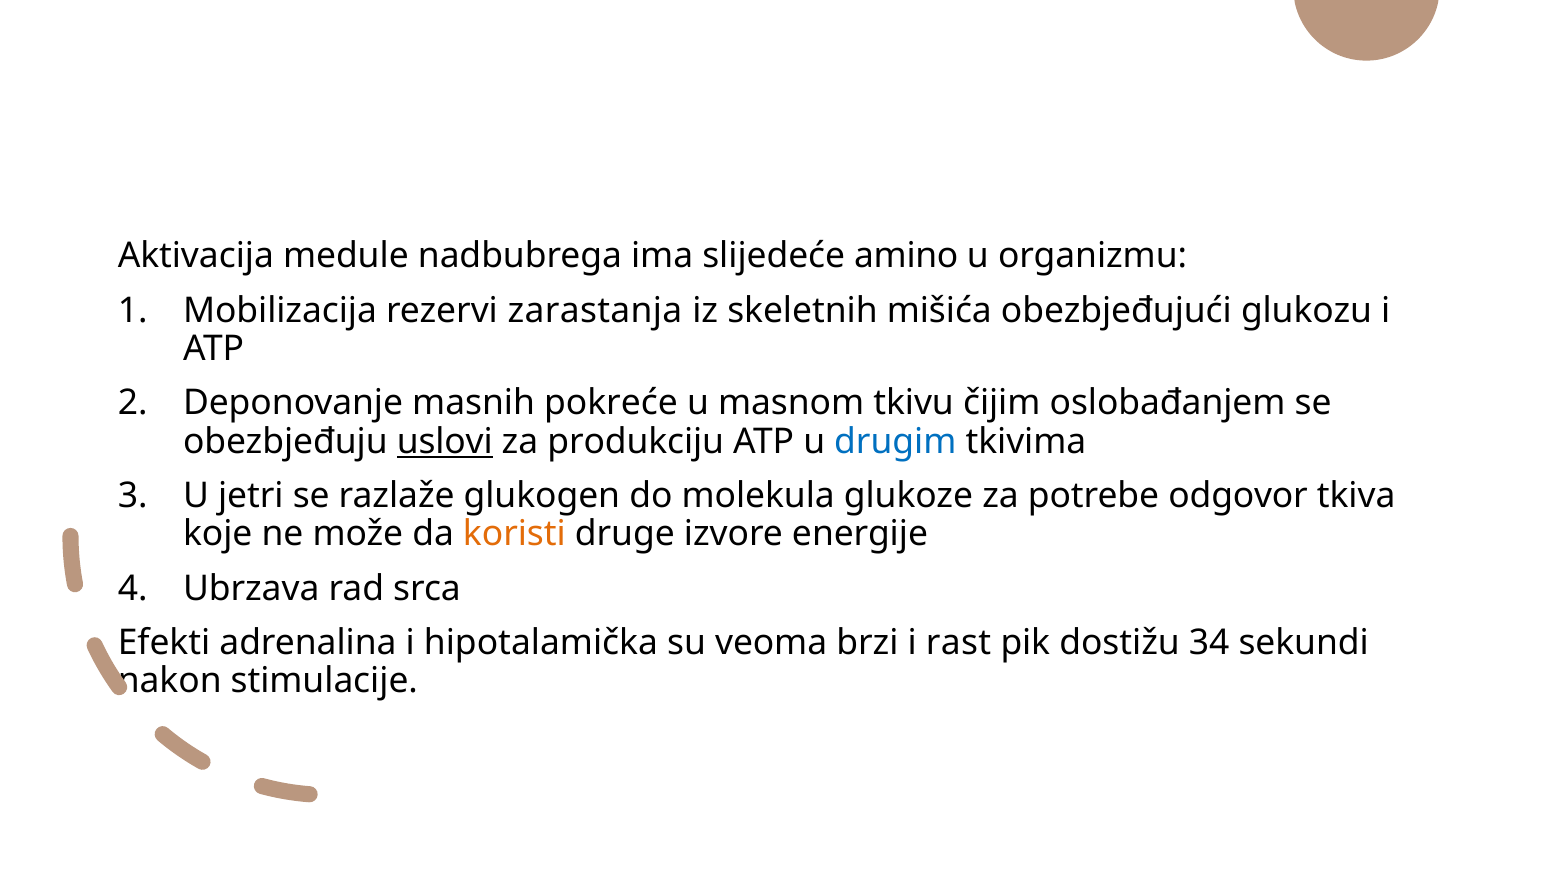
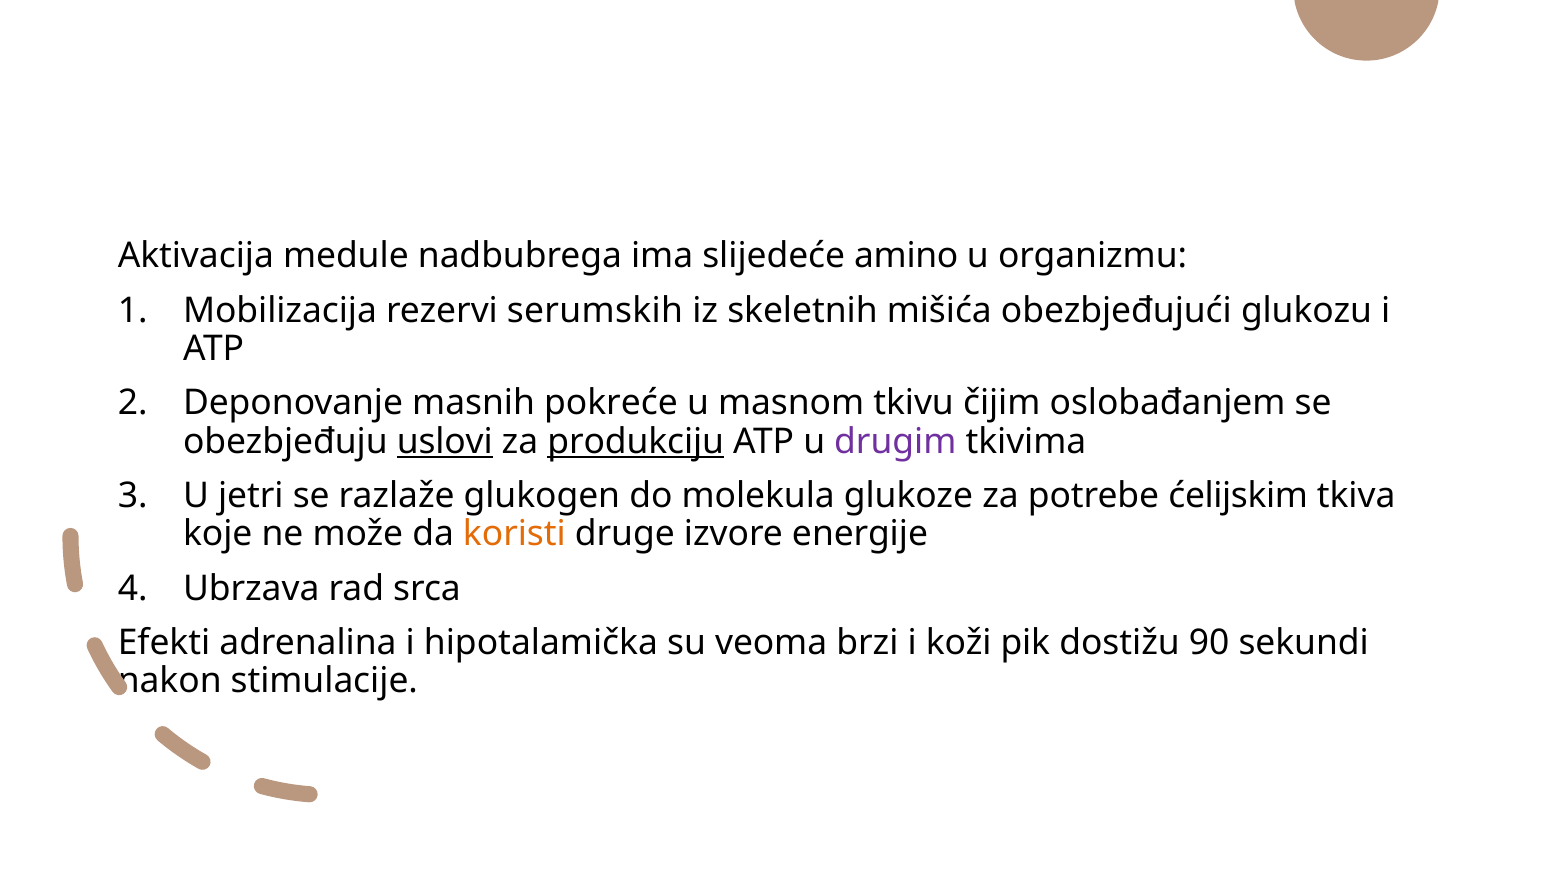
zarastanja: zarastanja -> serumskih (595, 311)
produkciju underline: none -> present (636, 441)
drugim colour: blue -> purple (895, 441)
odgovor: odgovor -> ćelijskim (1238, 496)
rast: rast -> koži (959, 642)
34: 34 -> 90 (1209, 642)
